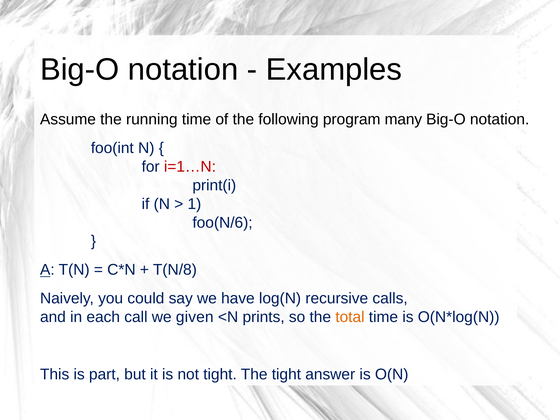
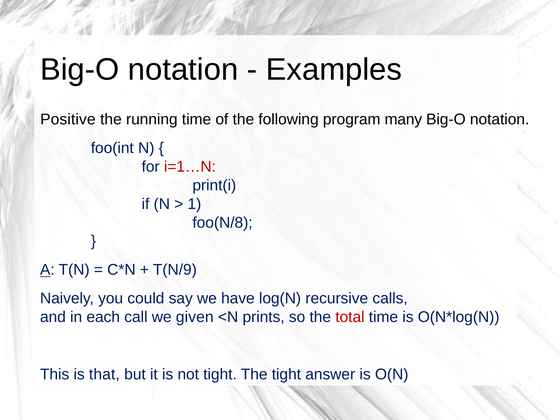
Assume: Assume -> Positive (68, 119)
foo(N/6: foo(N/6 -> foo(N/8 (223, 223)
T(N/8: T(N/8 -> T(N/9 (175, 270)
total colour: orange -> red (350, 317)
part: part -> that (104, 374)
